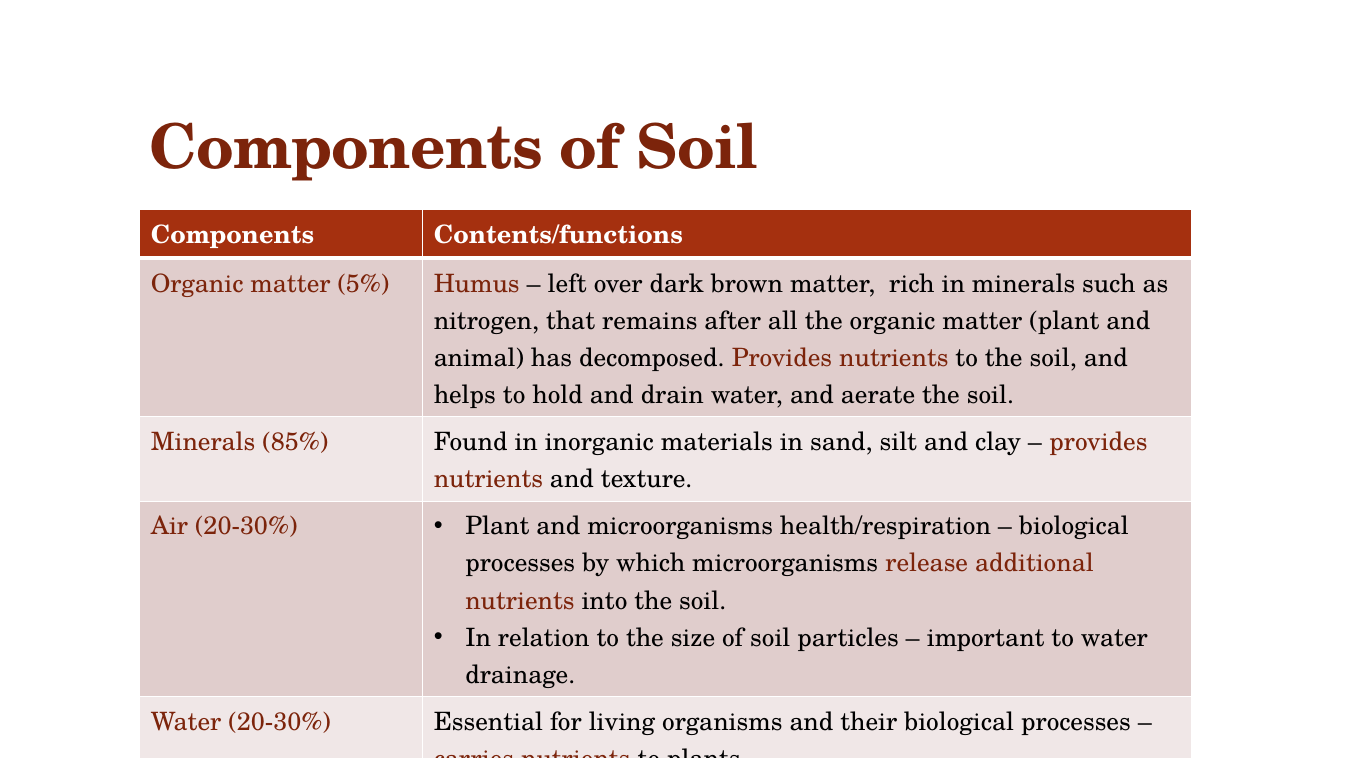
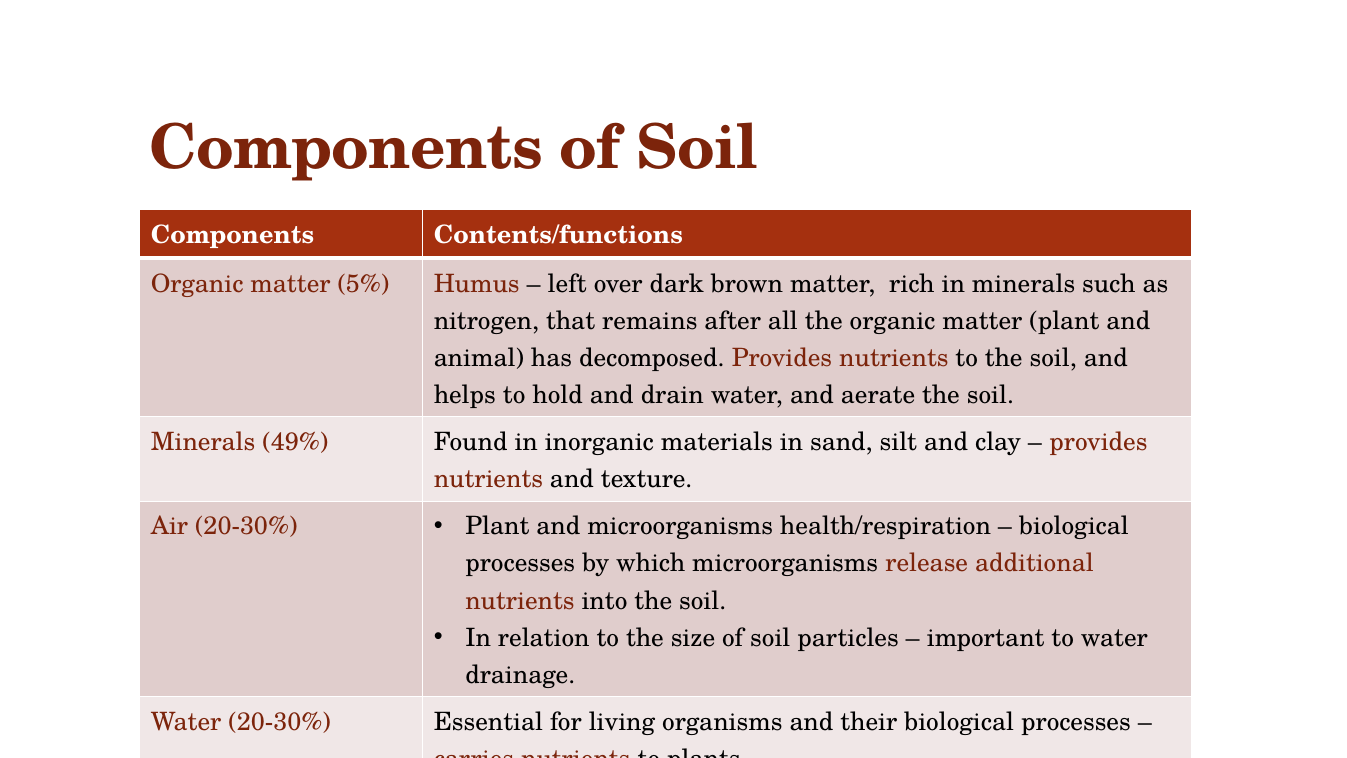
85%: 85% -> 49% (295, 442)
